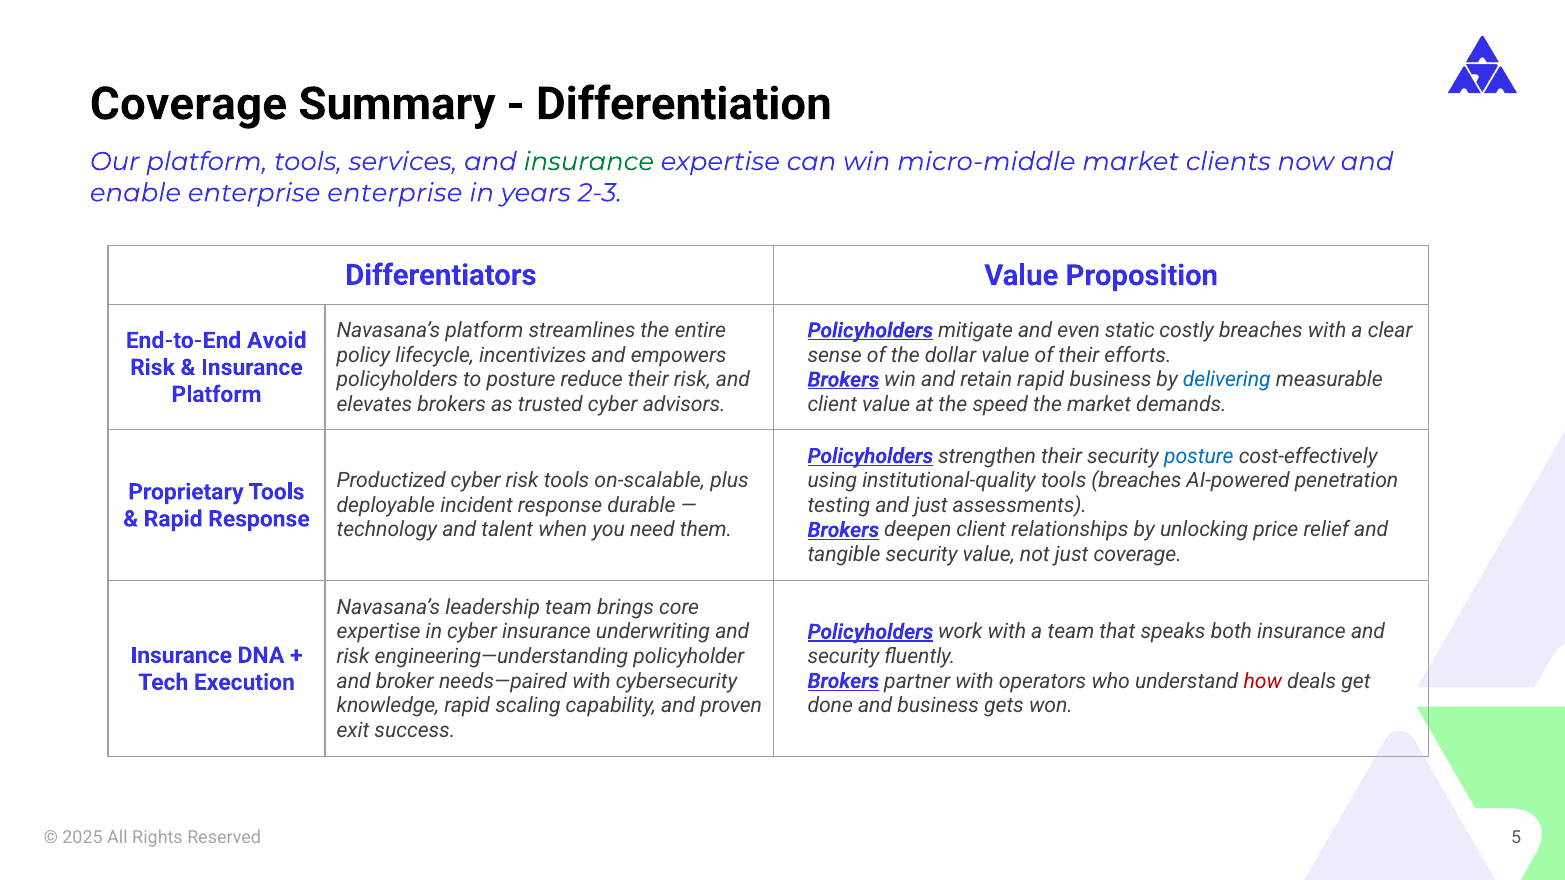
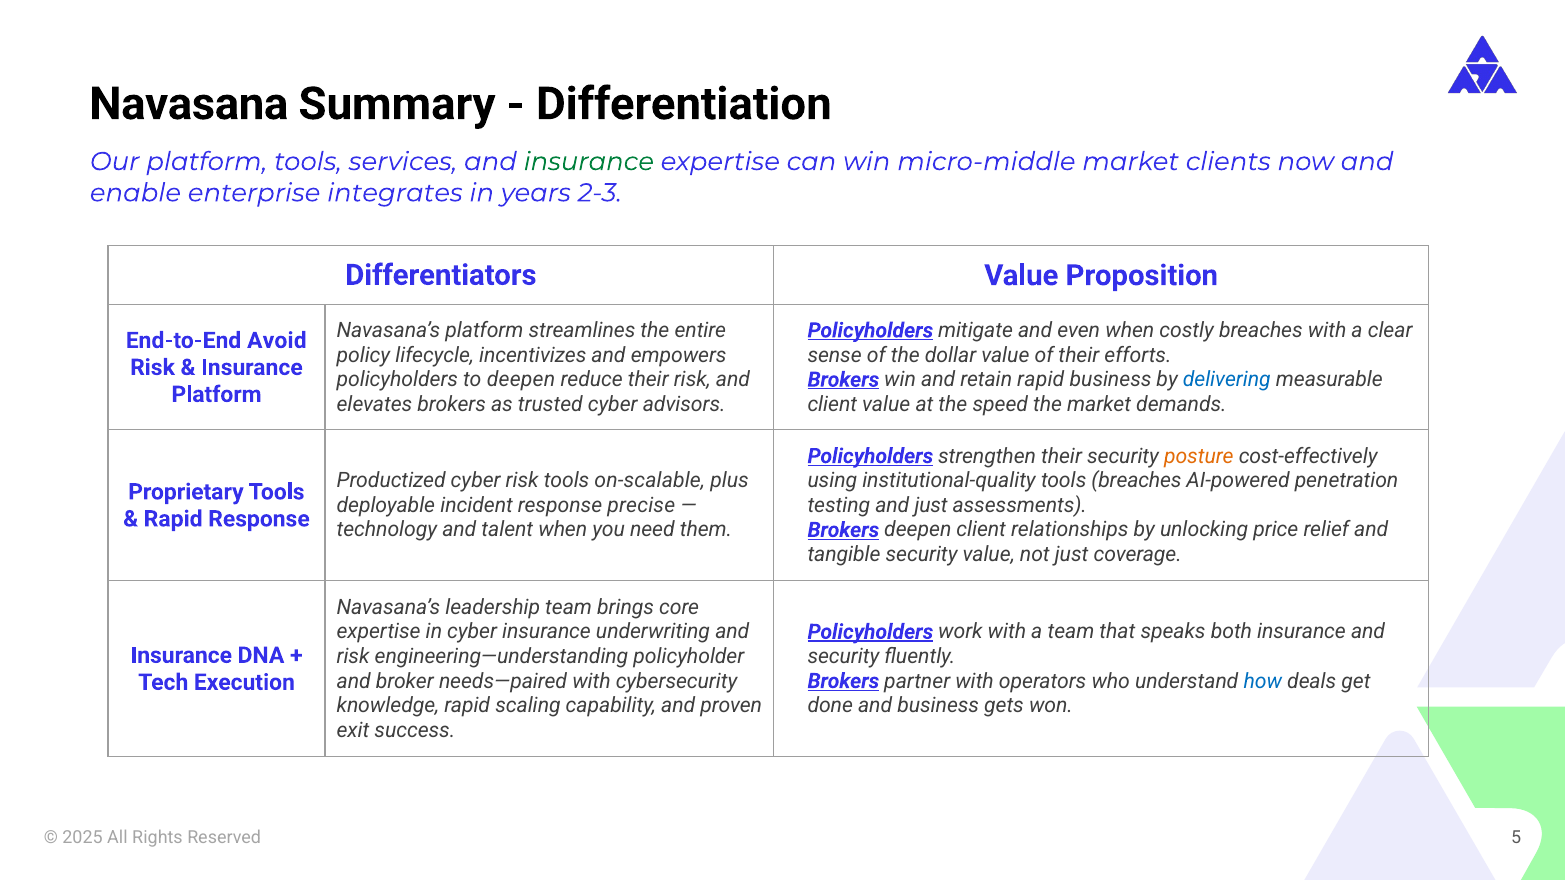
Coverage: Coverage -> Navasana (189, 104)
enterprise enterprise: enterprise -> integrates (395, 193)
even static: static -> when (1130, 331)
to posture: posture -> deepen (521, 380)
posture colour: blue -> orange (1199, 456)
durable: durable -> precise (641, 506)
how colour: red -> blue (1263, 681)
